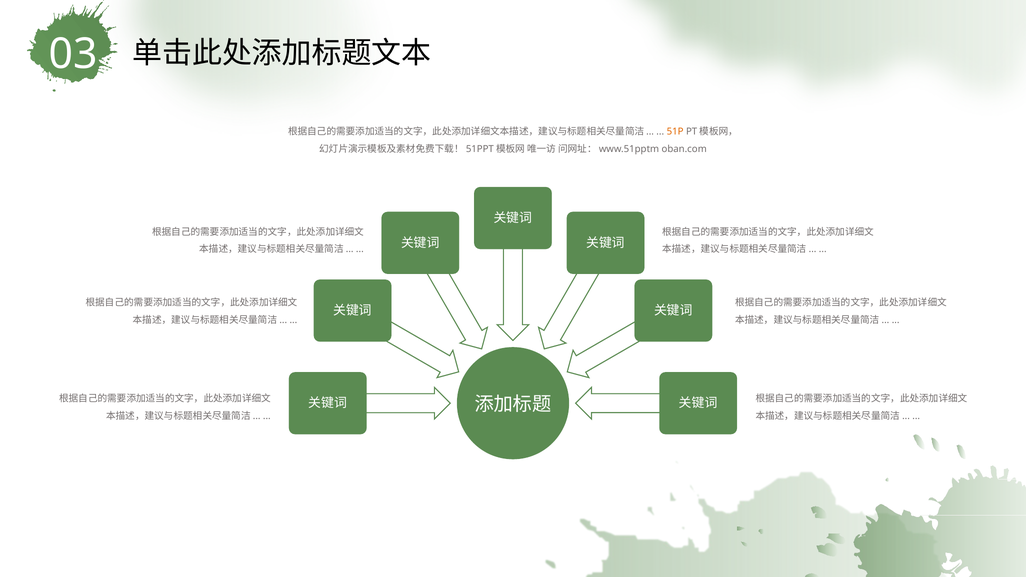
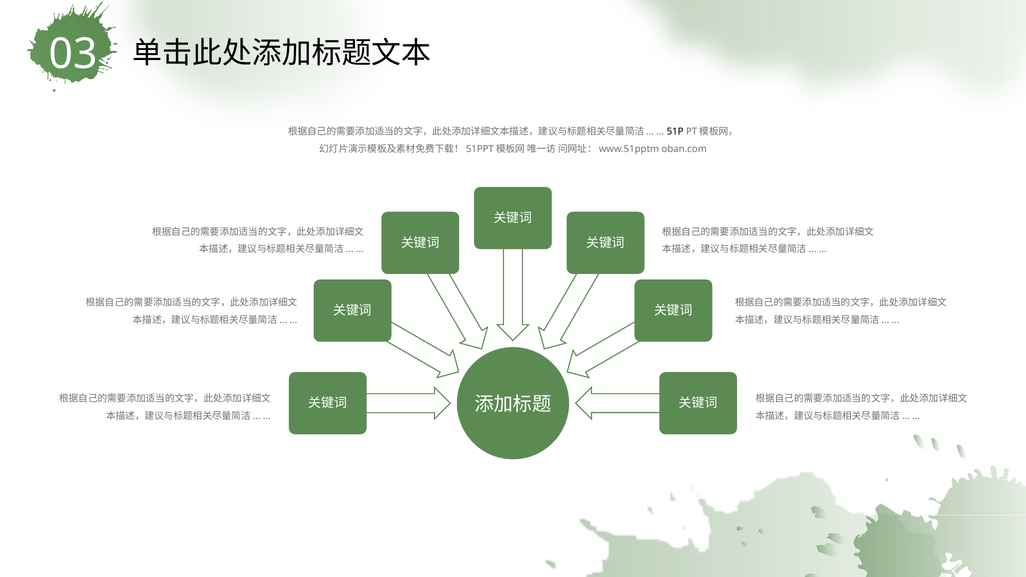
51P colour: orange -> black (675, 132)
